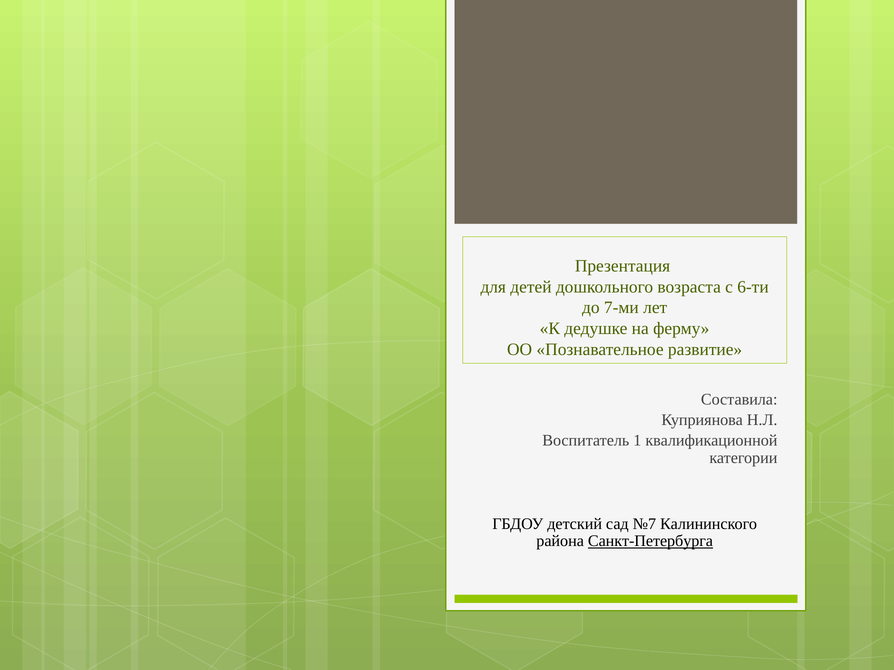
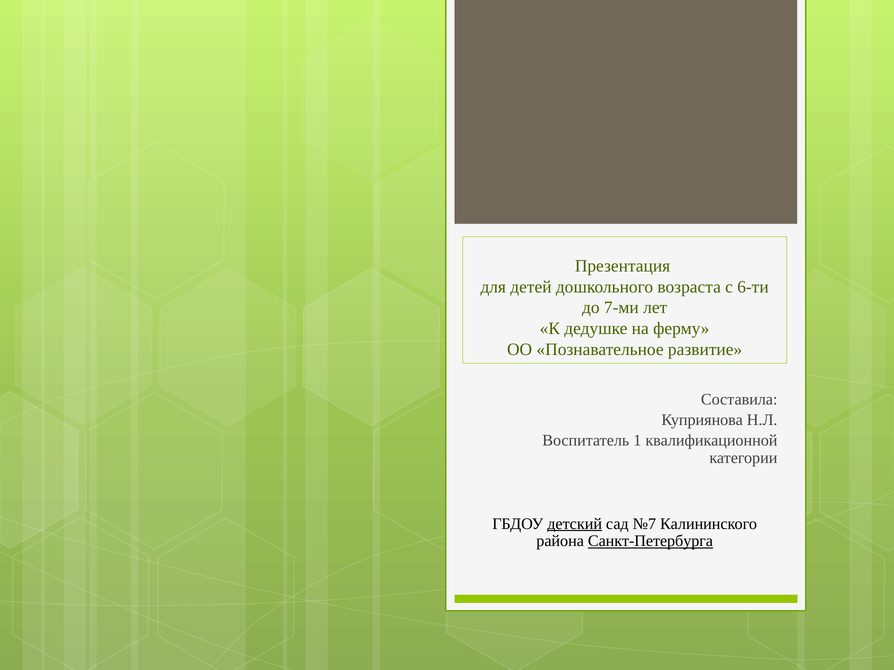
детский underline: none -> present (575, 524)
